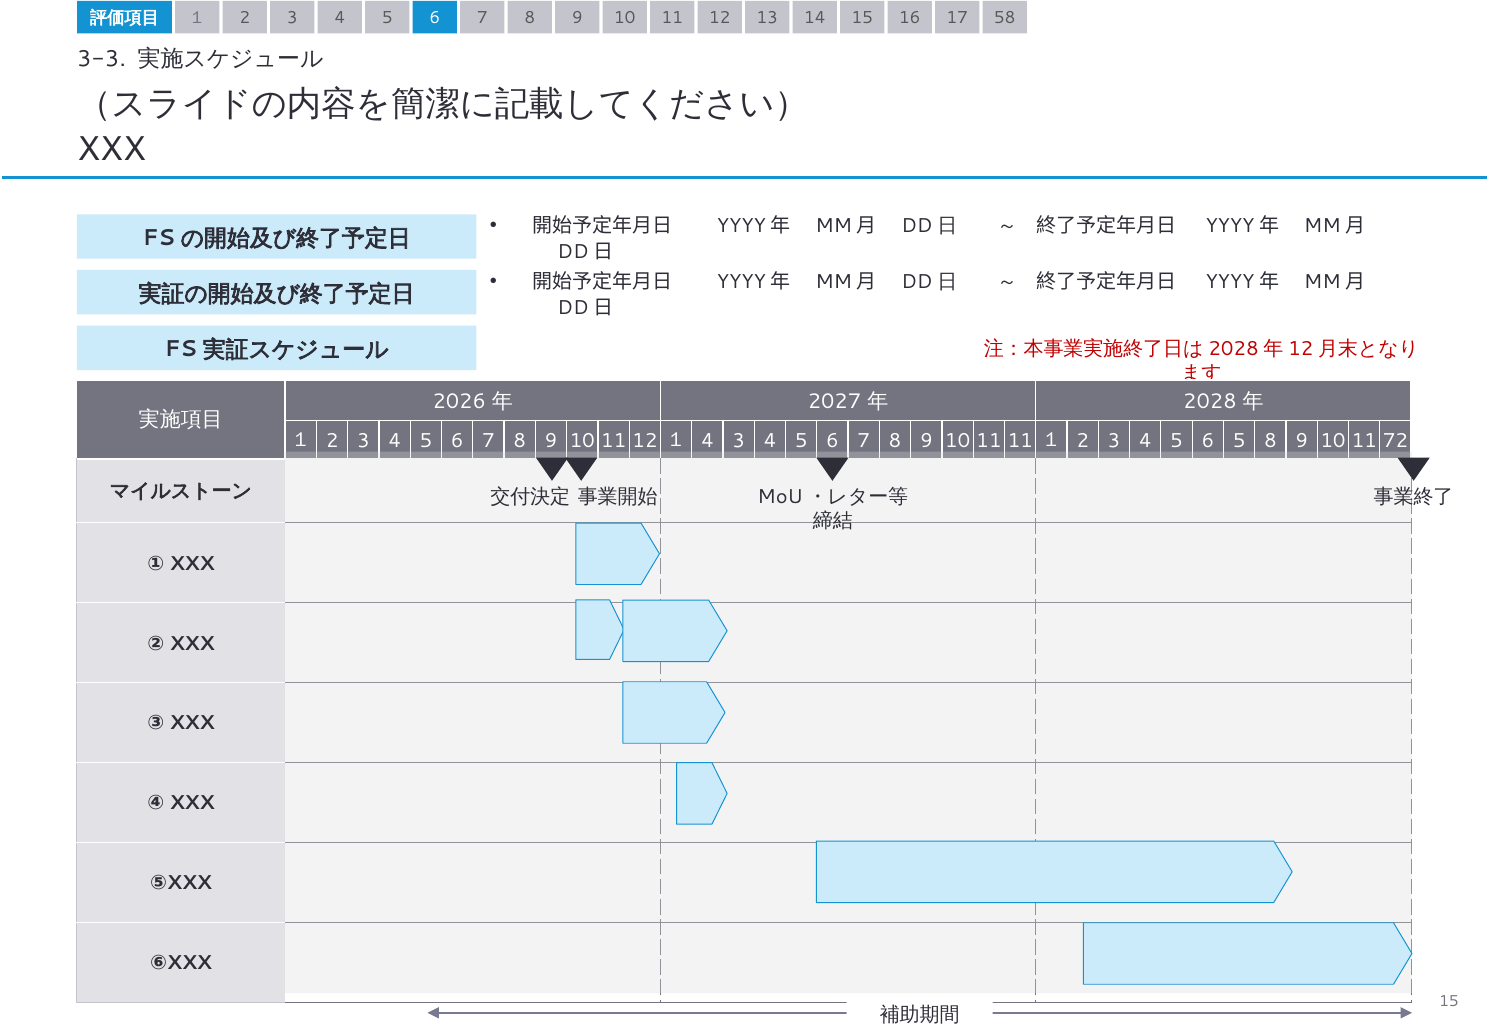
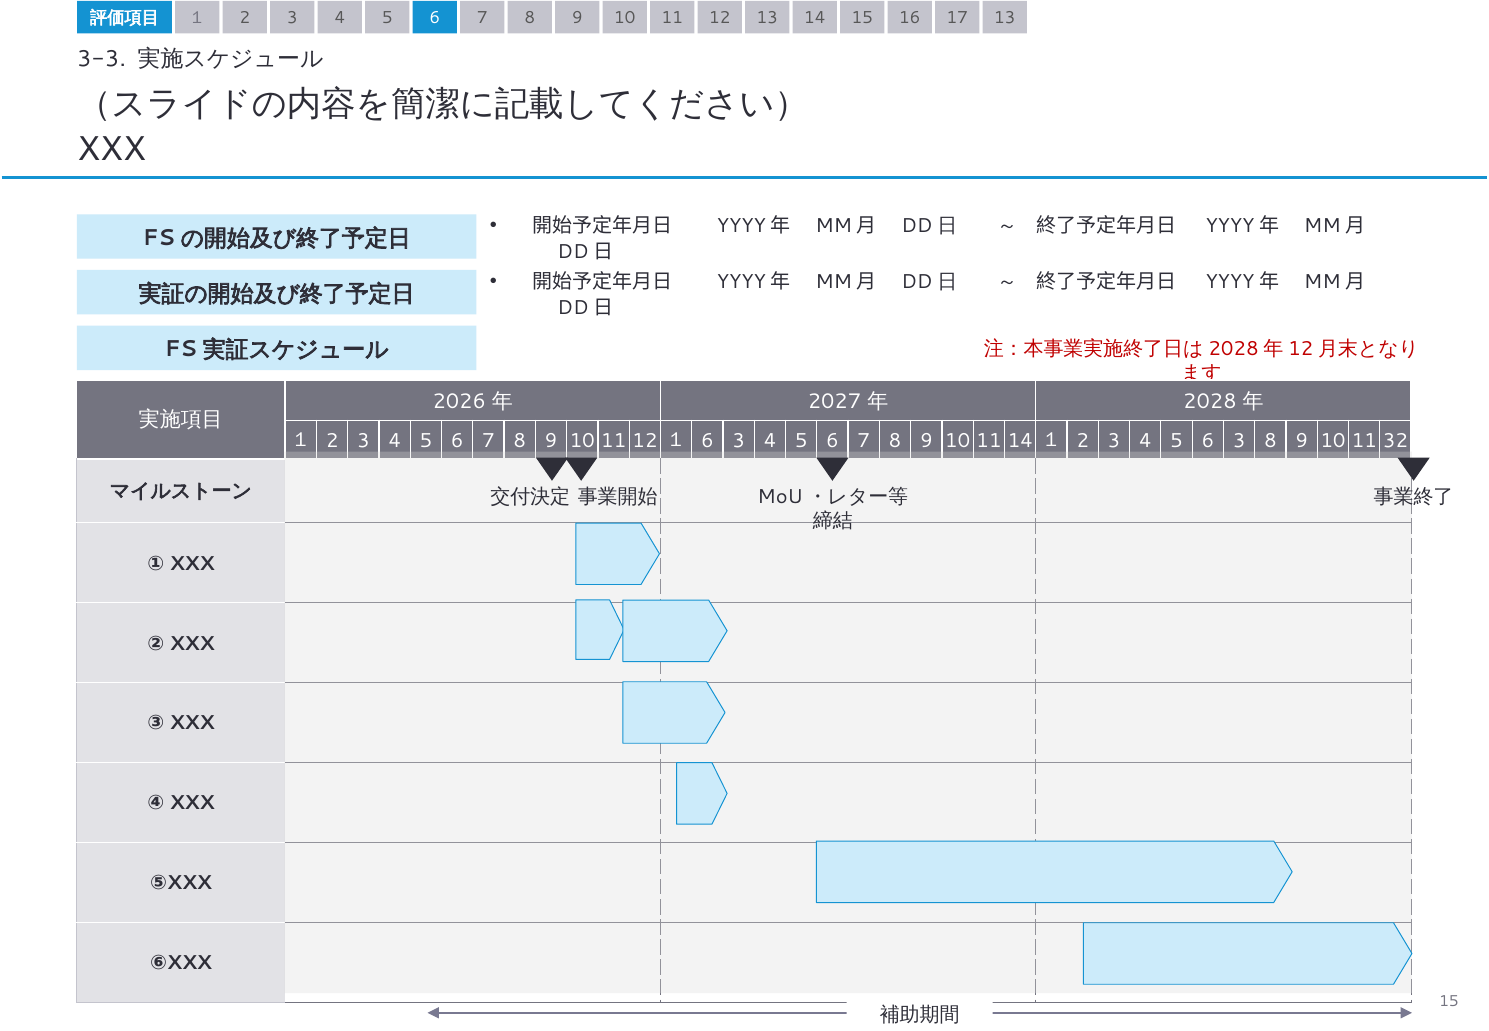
17 58: 58 -> 13 (1005, 17)
１ 4: 4 -> 6 (707, 441)
11 11: 11 -> 14 (1020, 441)
5 6 5: 5 -> 3 (1239, 441)
72: 72 -> 32 (1396, 441)
